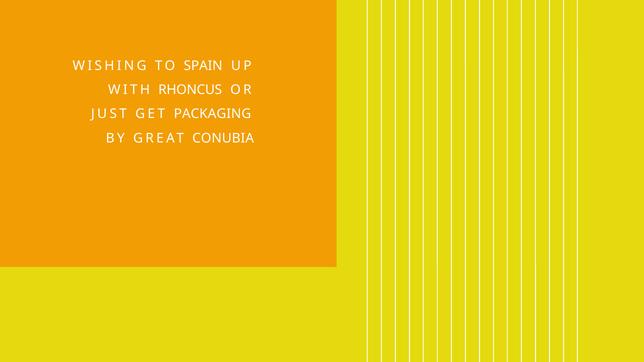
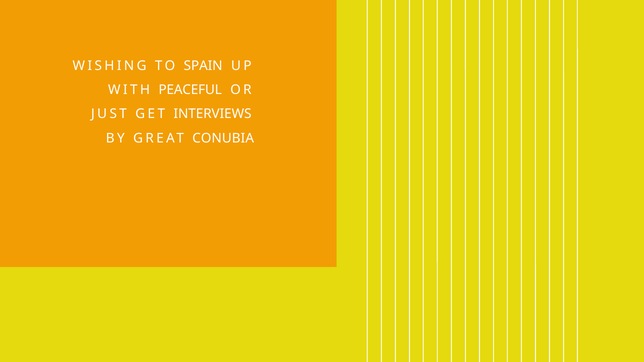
RHONCUS: RHONCUS -> PEACEFUL (190, 90)
PACKAGING: PACKAGING -> INTERVIEWS (213, 114)
